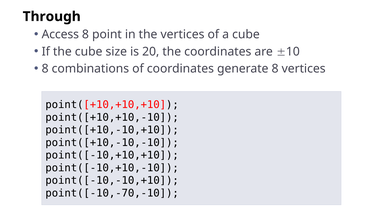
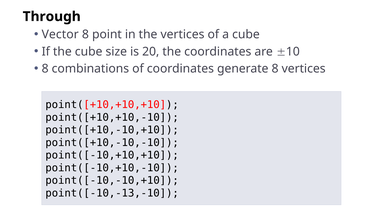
Access: Access -> Vector (60, 35)
point([-10,-70,-10: point([-10,-70,-10 -> point([-10,-13,-10 (112, 193)
